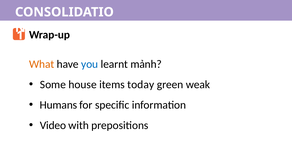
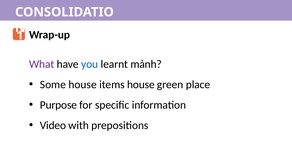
What colour: orange -> purple (42, 64)
items today: today -> house (141, 85)
weak: weak -> place (198, 85)
Humans: Humans -> Purpose (58, 105)
